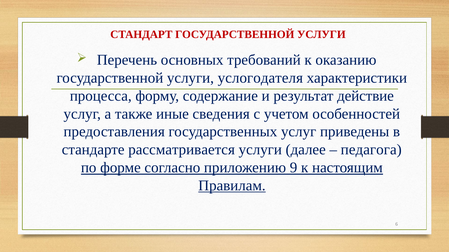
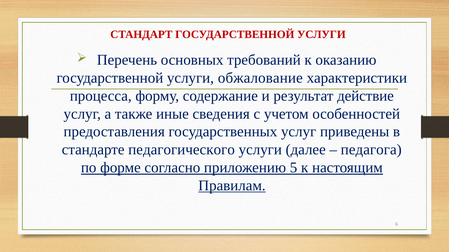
услогодателя: услогодателя -> обжалование (260, 78)
рассматривается: рассматривается -> педагогического (182, 150)
9: 9 -> 5 (294, 168)
